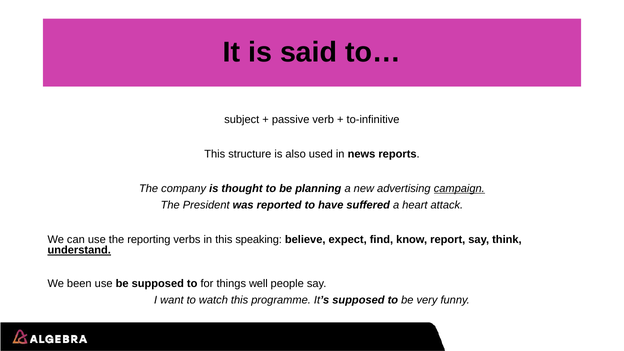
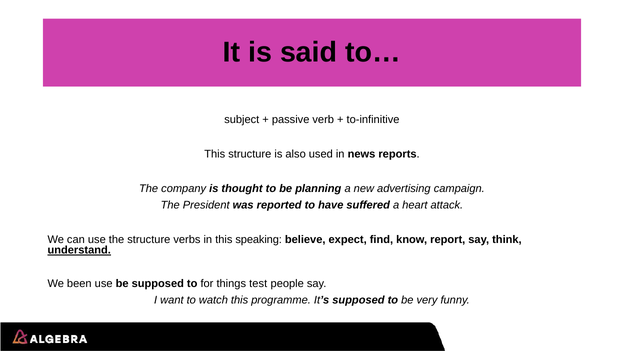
campaign underline: present -> none (459, 189)
the reporting: reporting -> structure (149, 240)
well: well -> test (258, 283)
